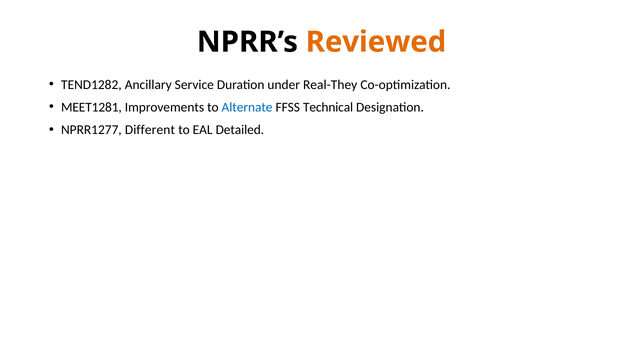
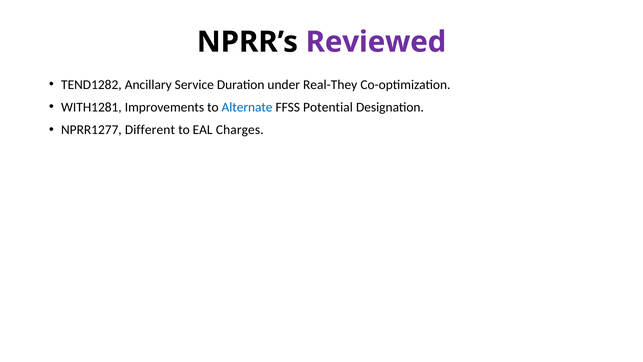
Reviewed colour: orange -> purple (376, 42)
MEET1281: MEET1281 -> WITH1281 (91, 107)
Technical: Technical -> Potential (328, 107)
Detailed: Detailed -> Charges (240, 130)
